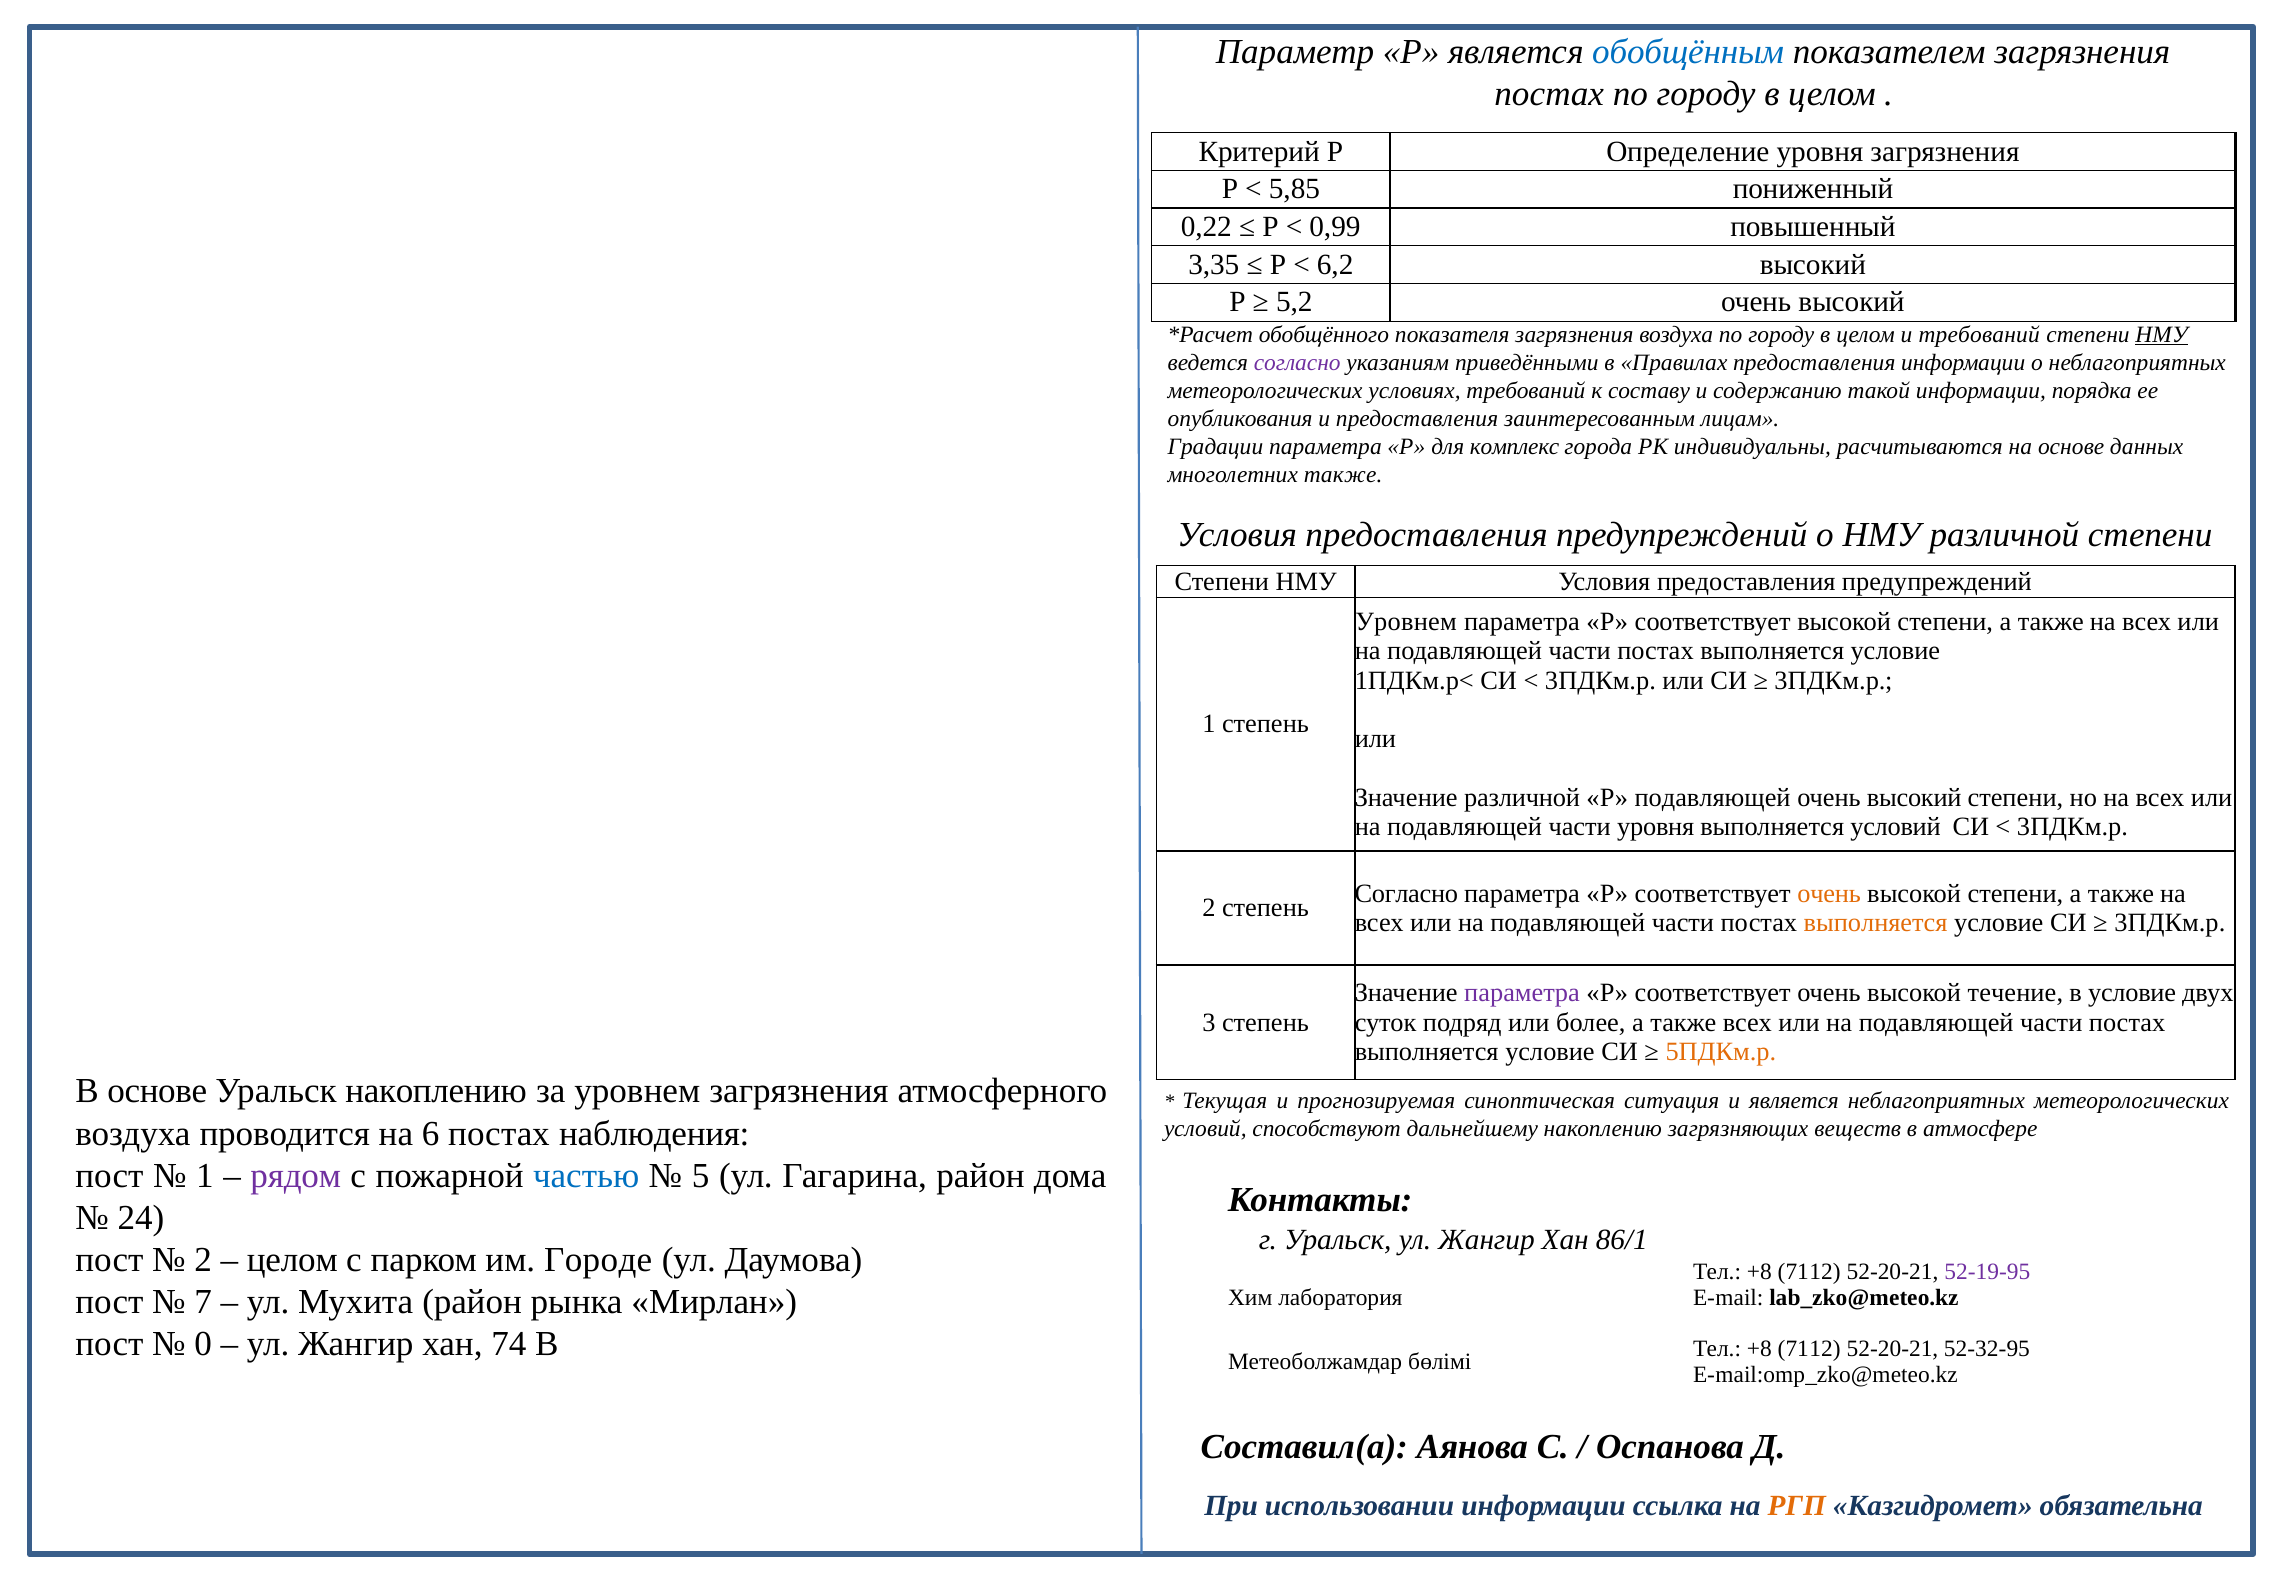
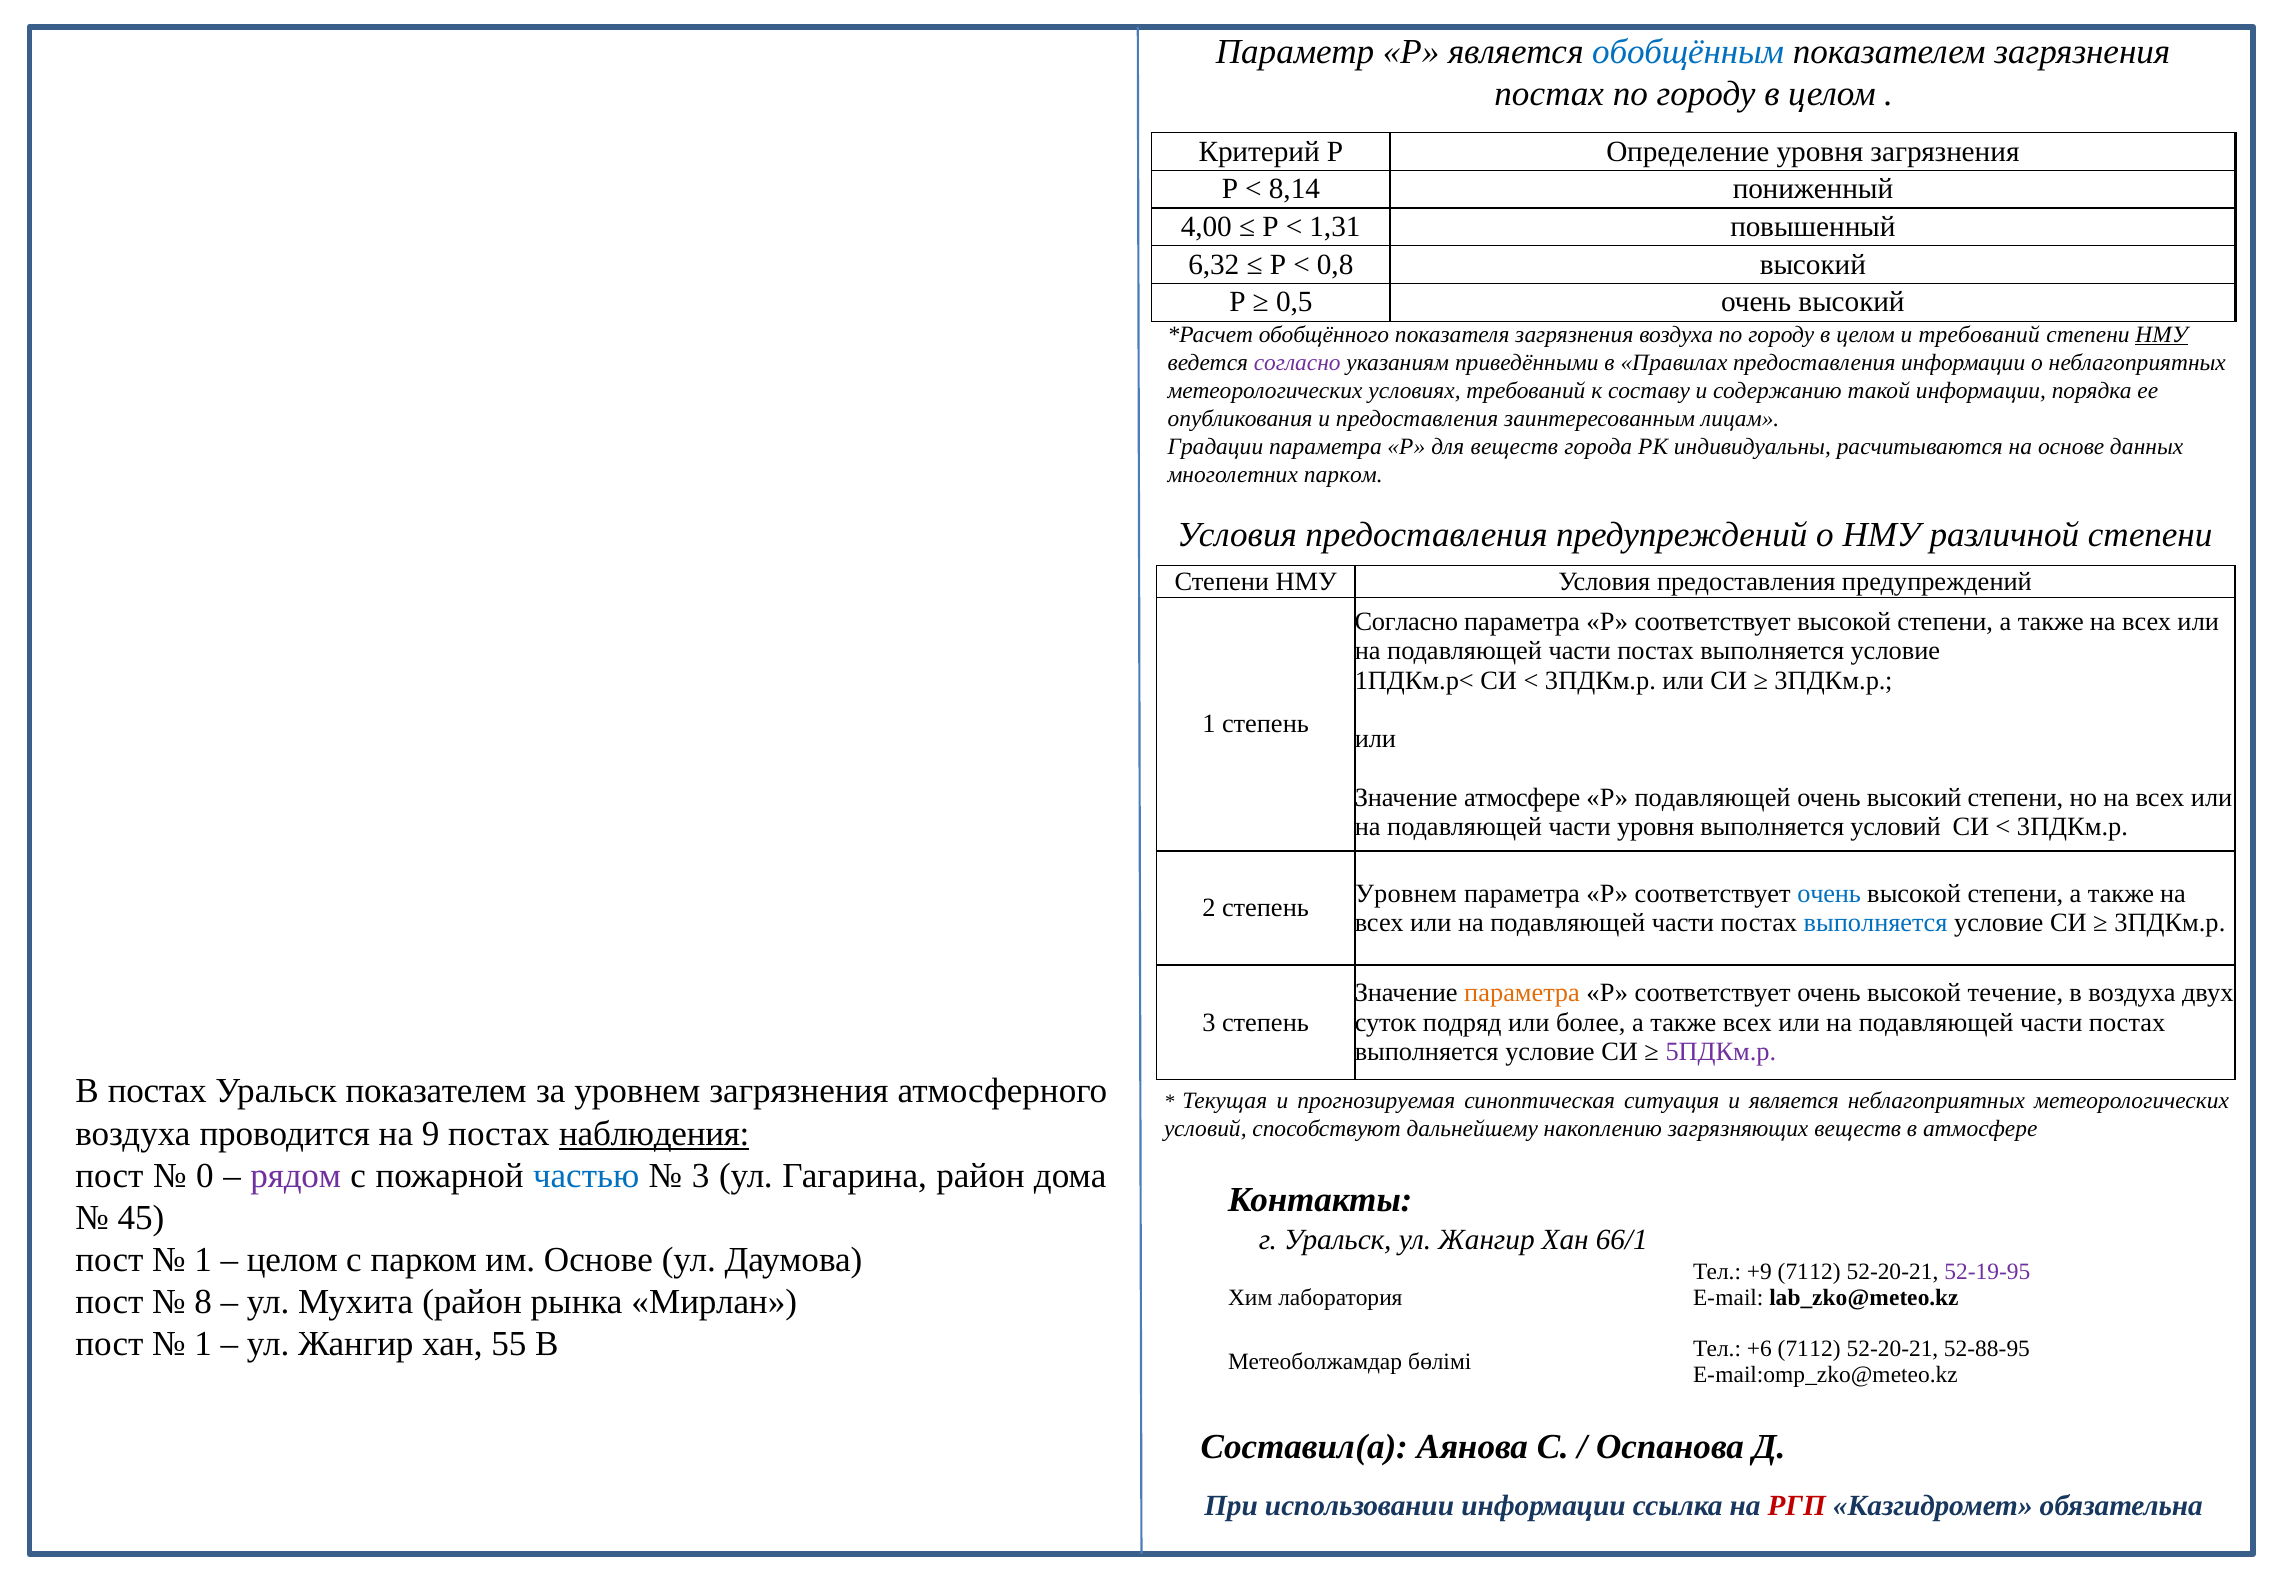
5,85: 5,85 -> 8,14 (1294, 189)
0,22: 0,22 -> 4,00 (1206, 227)
0,99: 0,99 -> 1,31 (1335, 227)
3,35: 3,35 -> 6,32 (1214, 264)
6,2: 6,2 -> 0,8 (1335, 264)
5,2: 5,2 -> 0,5 (1294, 302)
для комплекс: комплекс -> веществ (1514, 447)
многолетних также: также -> парком (1343, 475)
Уровнем: Уровнем -> Согласно (1406, 622)
Значение различной: различной -> атмосфере (1522, 797)
Согласно: Согласно -> Уровнем (1406, 893)
очень colour: orange -> blue (1829, 893)
выполняется colour: orange -> blue (1876, 923)
параметра colour: purple -> orange (1522, 993)
в условие: условие -> воздуха (2132, 993)
5ПДКм.р colour: orange -> purple (1721, 1051)
В основе: основе -> постах (157, 1091)
Уральск накоплению: накоплению -> показателем (436, 1091)
6: 6 -> 9 (431, 1133)
наблюдения underline: none -> present (654, 1133)
1: 1 -> 0 (205, 1175)
5: 5 -> 3 (701, 1175)
24: 24 -> 45 (141, 1217)
86/1: 86/1 -> 66/1 (1622, 1239)
2: 2 -> 1 (203, 1260)
им Городе: Городе -> Основе (598, 1260)
+8: +8 -> +9 (1759, 1271)
7: 7 -> 8 (203, 1302)
0: 0 -> 1 (203, 1344)
74: 74 -> 55 (509, 1344)
+8: +8 -> +6 (1759, 1349)
52-32-95: 52-32-95 -> 52-88-95 (1987, 1349)
РГП colour: orange -> red (1797, 1505)
